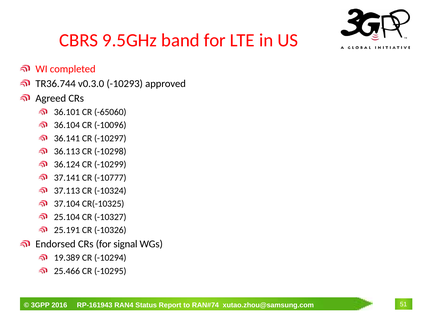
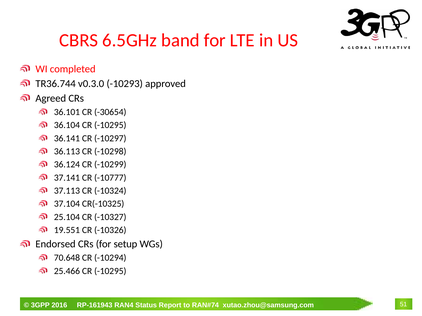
9.5GHz: 9.5GHz -> 6.5GHz (130, 40)
-65060: -65060 -> -30654 (110, 112)
36.104 CR -10096: -10096 -> -10295 (110, 125)
25.191: 25.191 -> 19.551 (67, 230)
signal: signal -> setup (125, 245)
19.389: 19.389 -> 70.648 (67, 258)
